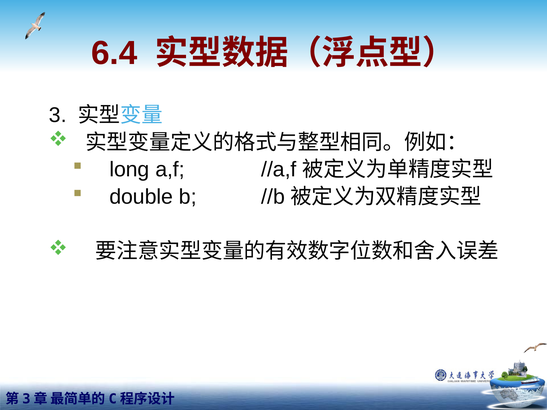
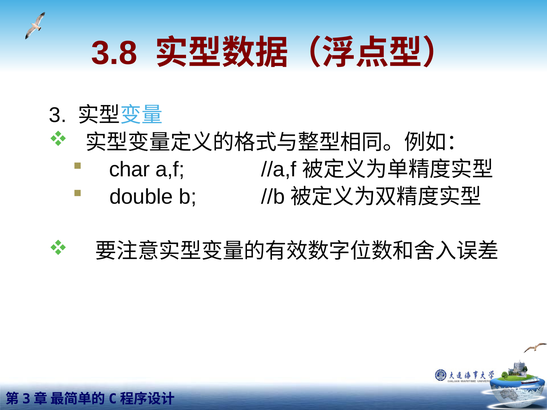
6.4: 6.4 -> 3.8 (114, 53)
long: long -> char (130, 170)
